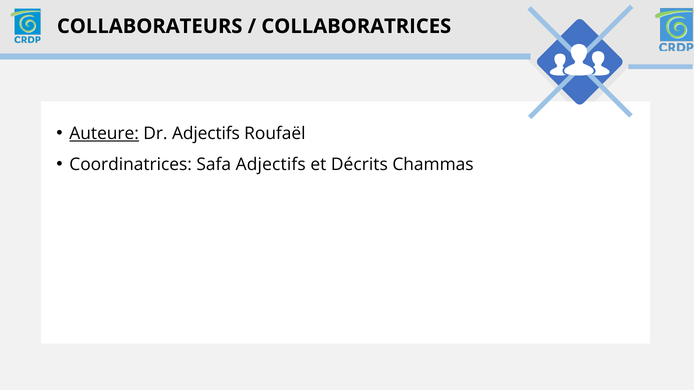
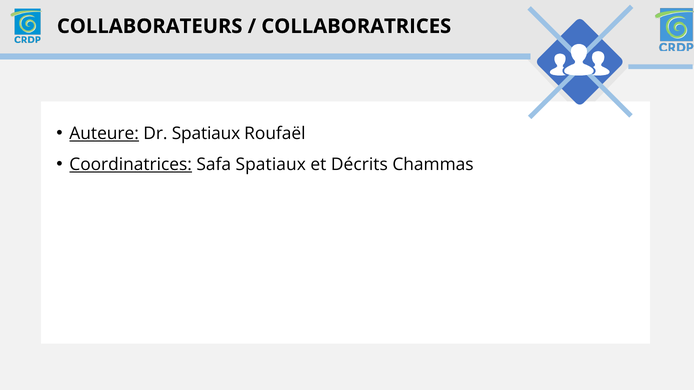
Dr Adjectifs: Adjectifs -> Spatiaux (206, 134)
Coordinatrices underline: none -> present (131, 165)
Safa Adjectifs: Adjectifs -> Spatiaux (271, 165)
